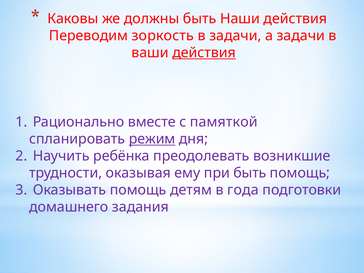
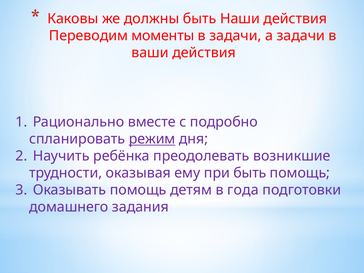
зоркость: зоркость -> моменты (163, 36)
действия underline: present -> none (204, 53)
памяткой: памяткой -> подробно (224, 122)
